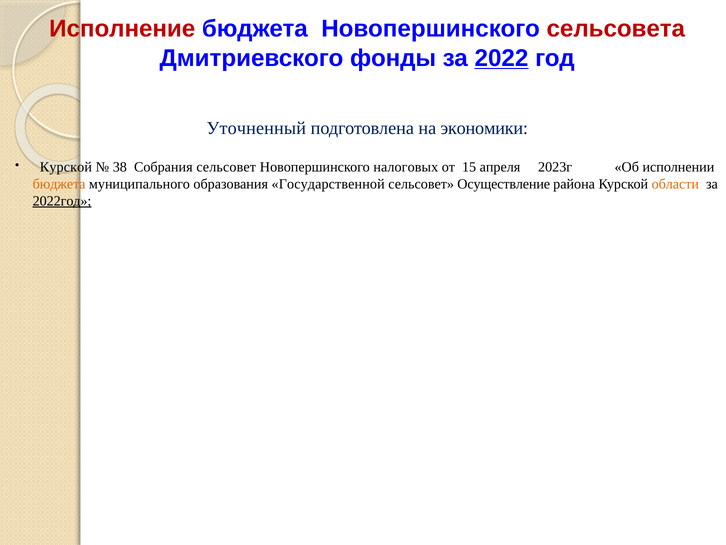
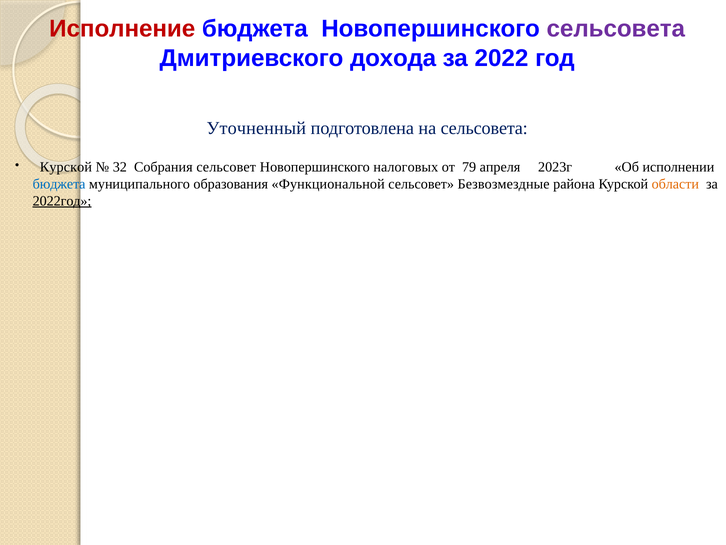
сельсовета colour: red -> purple (616, 29)
фонды: фонды -> дохода (393, 58)
2022 underline: present -> none (501, 58)
на экономики: экономики -> сельсовета (484, 128)
38: 38 -> 32 (120, 167)
15: 15 -> 79 (469, 167)
бюджета colour: orange -> blue (59, 184)
Государственной: Государственной -> Функциональной (328, 184)
Осуществление: Осуществление -> Безвозмездные (504, 184)
